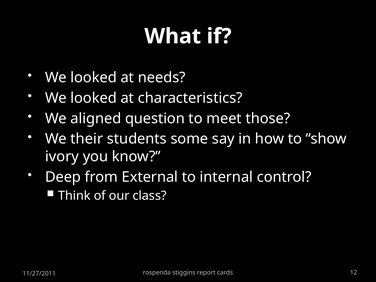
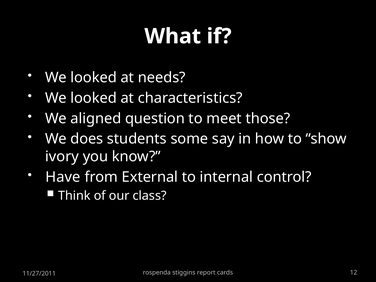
their: their -> does (87, 139)
Deep: Deep -> Have (63, 177)
